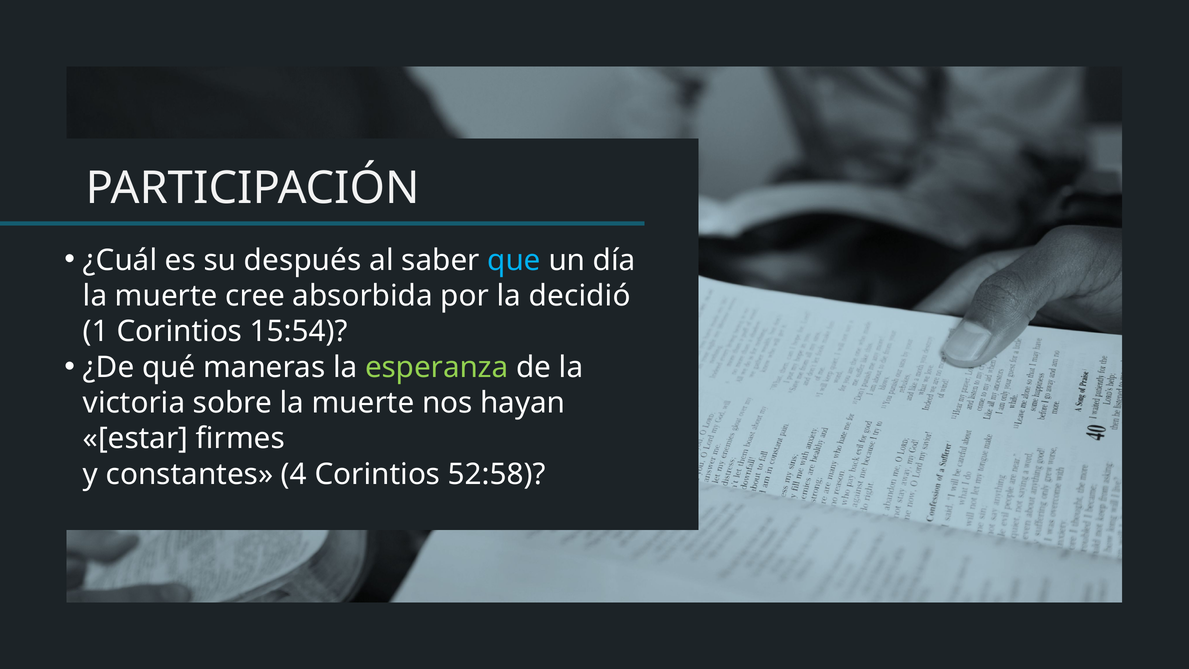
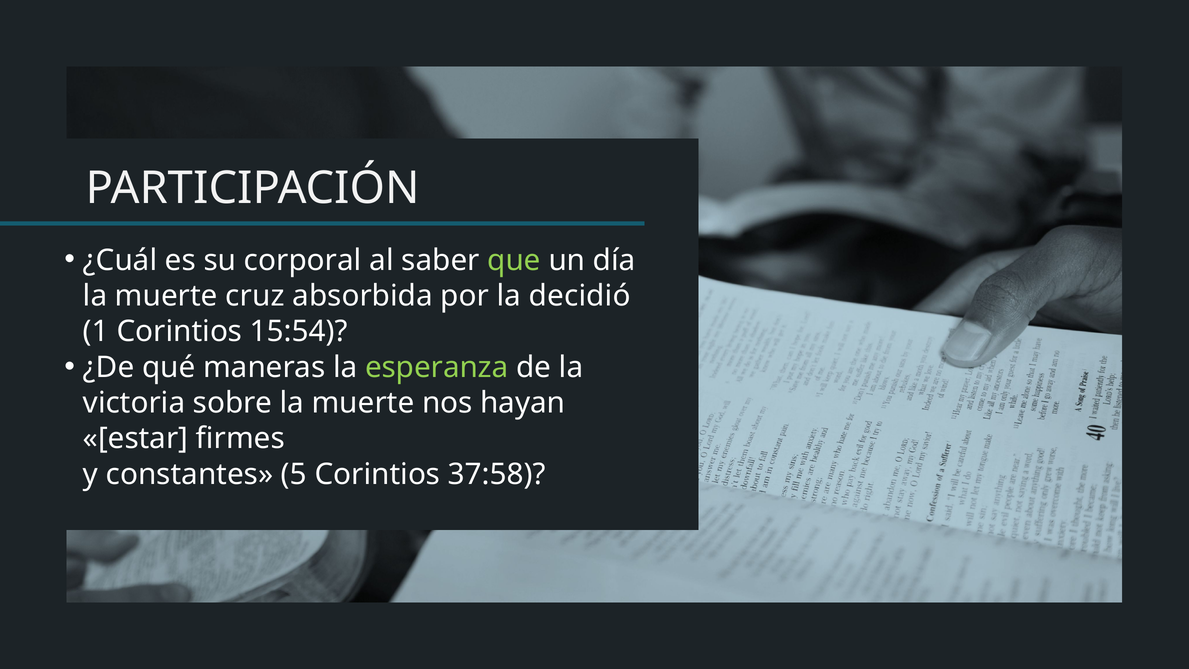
después: después -> corporal (303, 260)
que colour: light blue -> light green (514, 260)
cree: cree -> cruz (255, 296)
4: 4 -> 5 (294, 474)
52:58: 52:58 -> 37:58 (497, 474)
